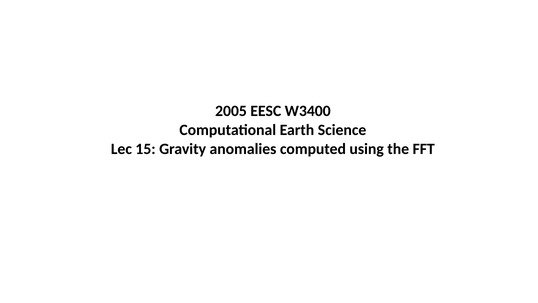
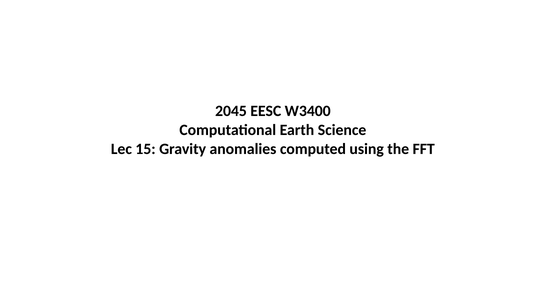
2005: 2005 -> 2045 (231, 111)
